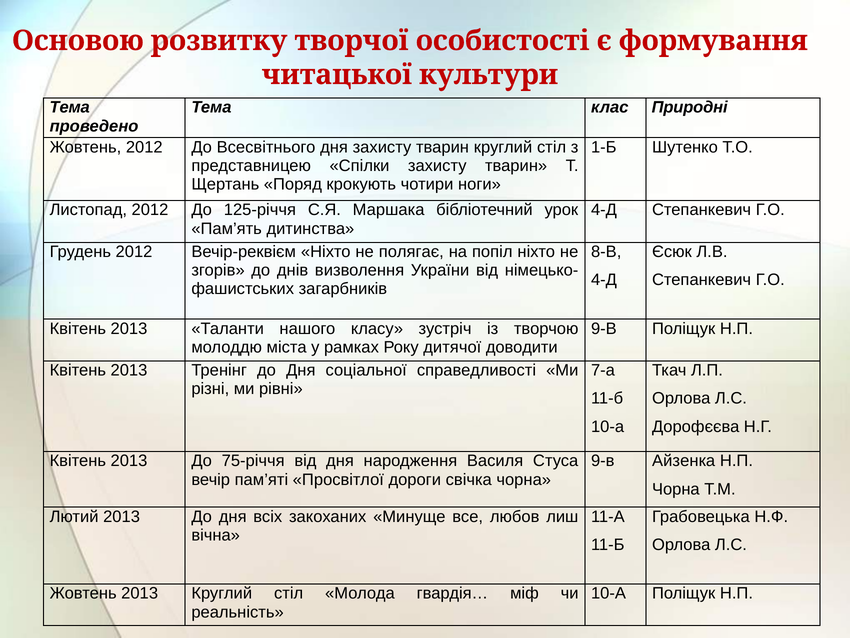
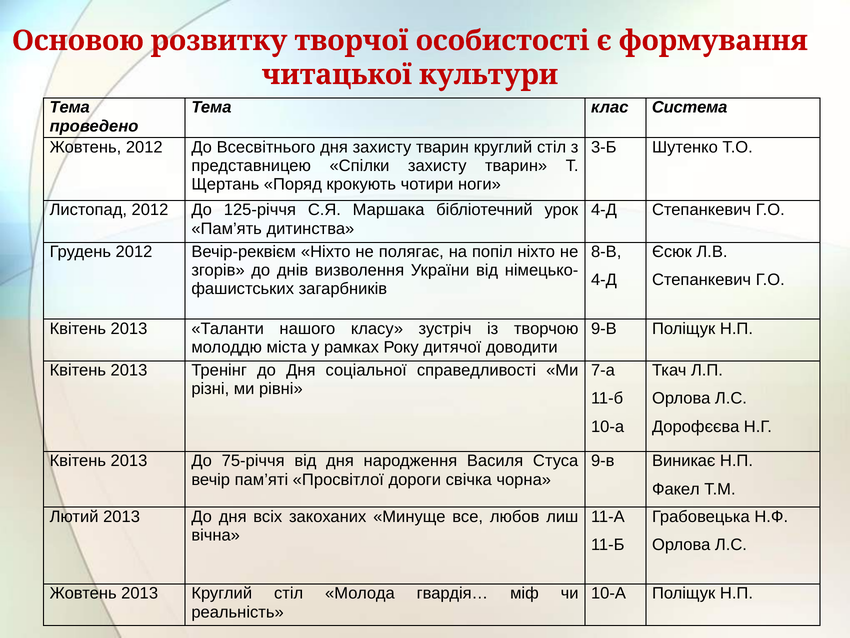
Природні: Природні -> Система (690, 107)
1-Б: 1-Б -> 3-Б (604, 147)
Айзенка: Айзенка -> Виникає (684, 461)
Чорна: Чорна -> Факел (676, 489)
